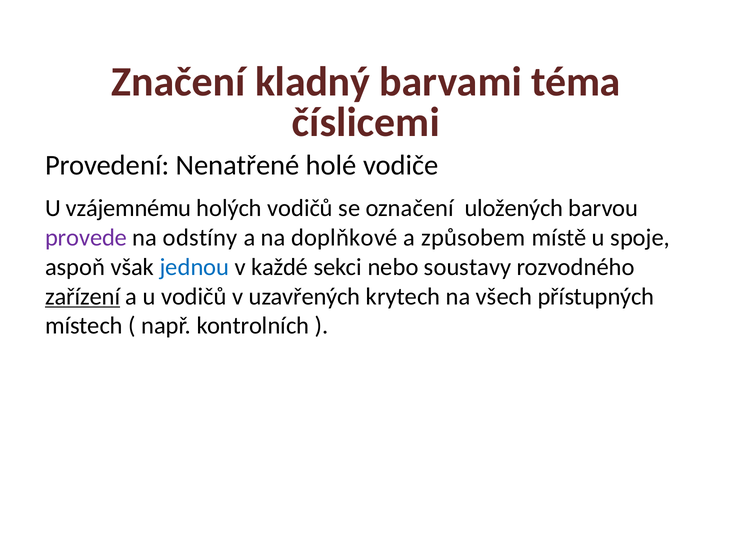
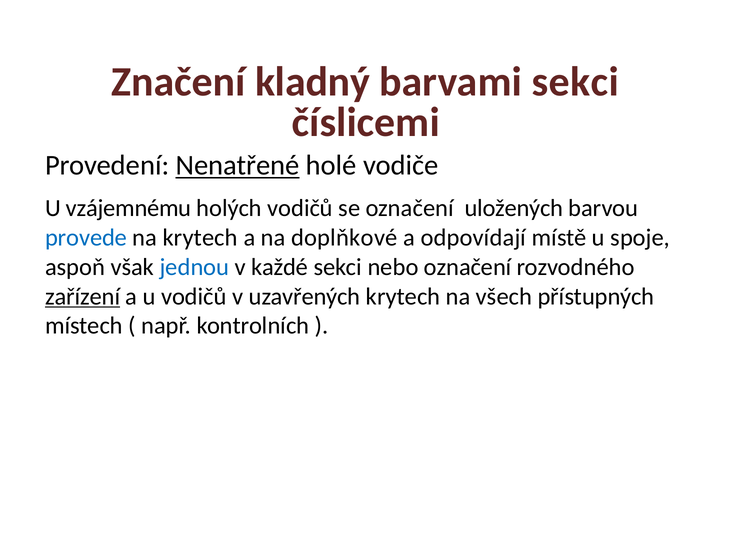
barvami téma: téma -> sekci (576, 82)
Nenatřené underline: none -> present (238, 165)
provede colour: purple -> blue (86, 238)
na odstíny: odstíny -> krytech (200, 238)
způsobem: způsobem -> odpovídají (473, 238)
nebo soustavy: soustavy -> označení (468, 267)
